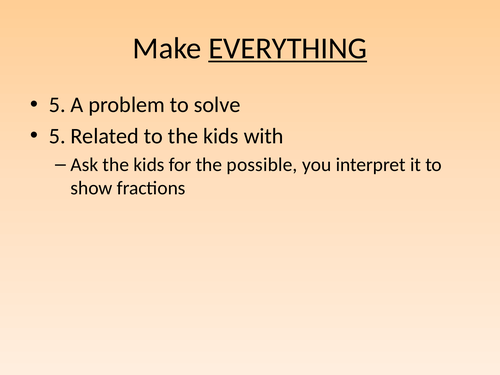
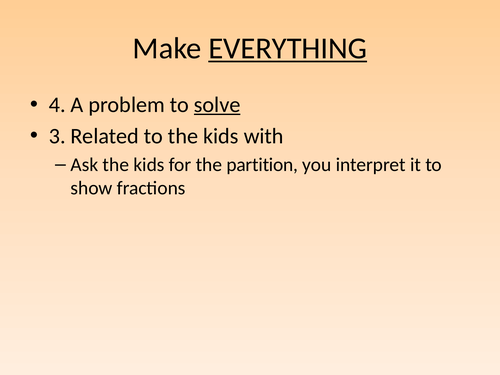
5: 5 -> 4 (57, 105)
solve underline: none -> present (217, 105)
5: 5 -> 3 (57, 136)
possible: possible -> partition (262, 165)
